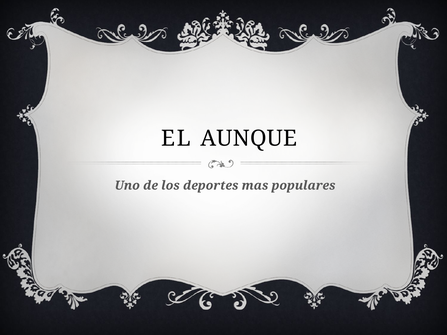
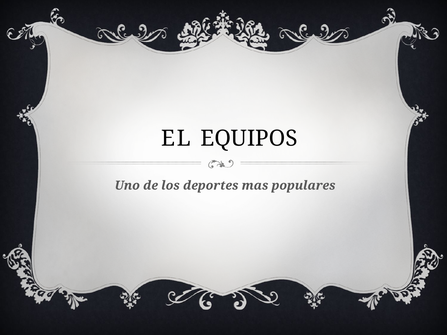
AUNQUE: AUNQUE -> EQUIPOS (249, 139)
